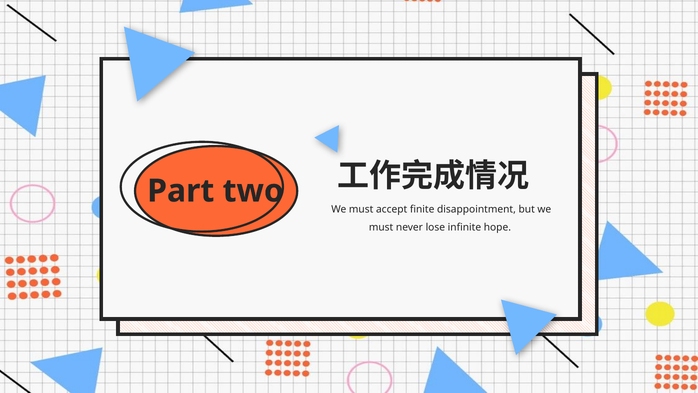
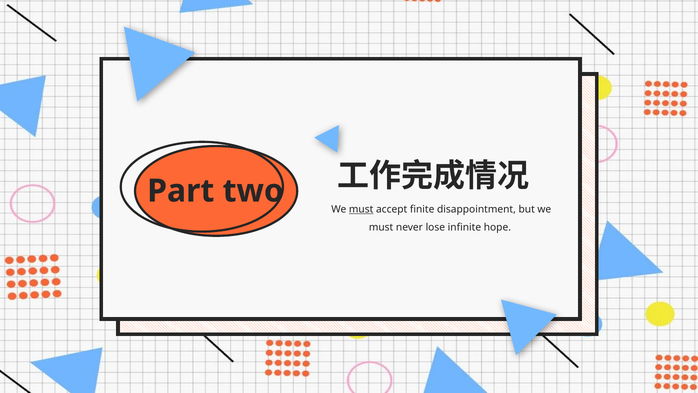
must underline: none -> present (361, 209)
